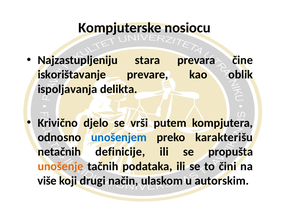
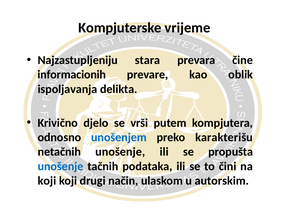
nosiocu: nosiocu -> vrijeme (188, 28)
iskorištavanje: iskorištavanje -> informacionih (72, 75)
netačnih definicije: definicije -> unošenje (120, 152)
unošenje colour: orange -> blue (61, 166)
više: više -> koji (47, 181)
